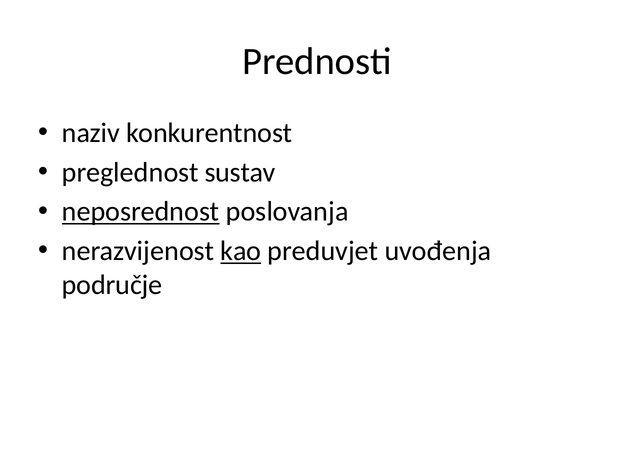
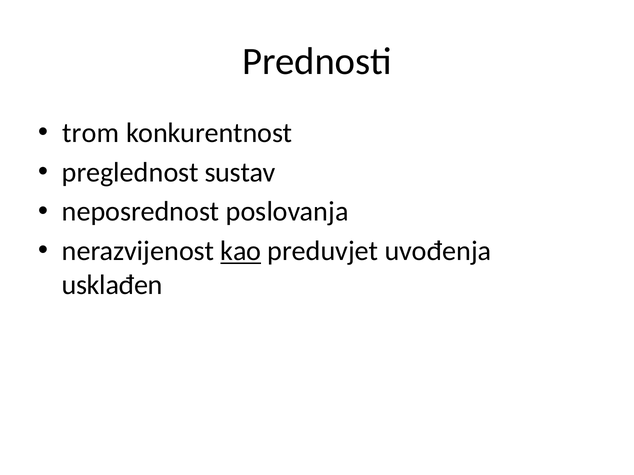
naziv: naziv -> trom (91, 133)
neposrednost underline: present -> none (141, 212)
područje: područje -> usklađen (112, 285)
